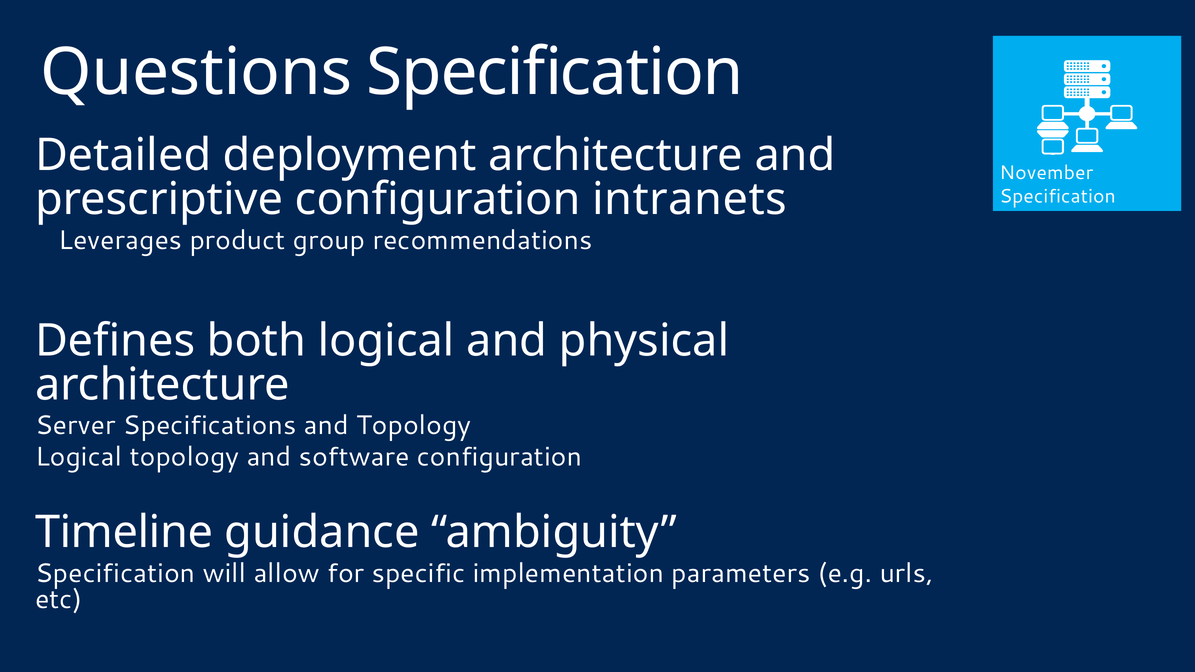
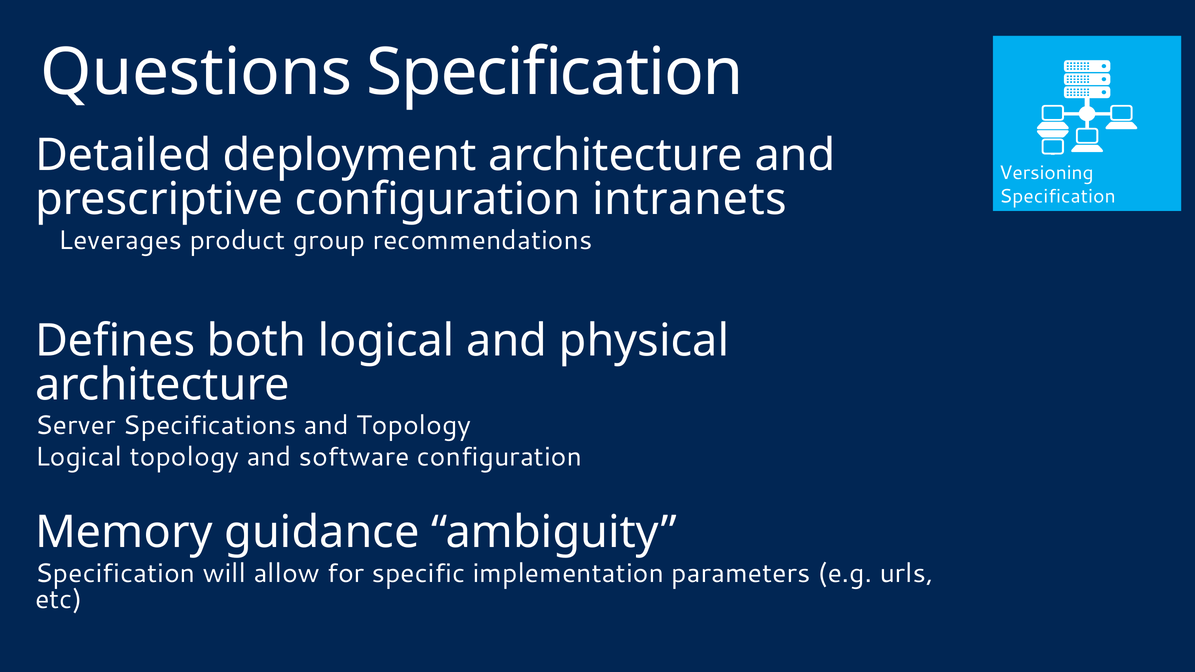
November: November -> Versioning (1046, 173)
Timeline: Timeline -> Memory (124, 533)
